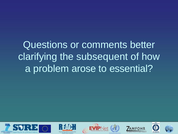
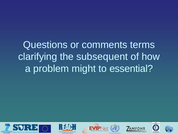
better: better -> terms (142, 45)
arose: arose -> might (84, 68)
